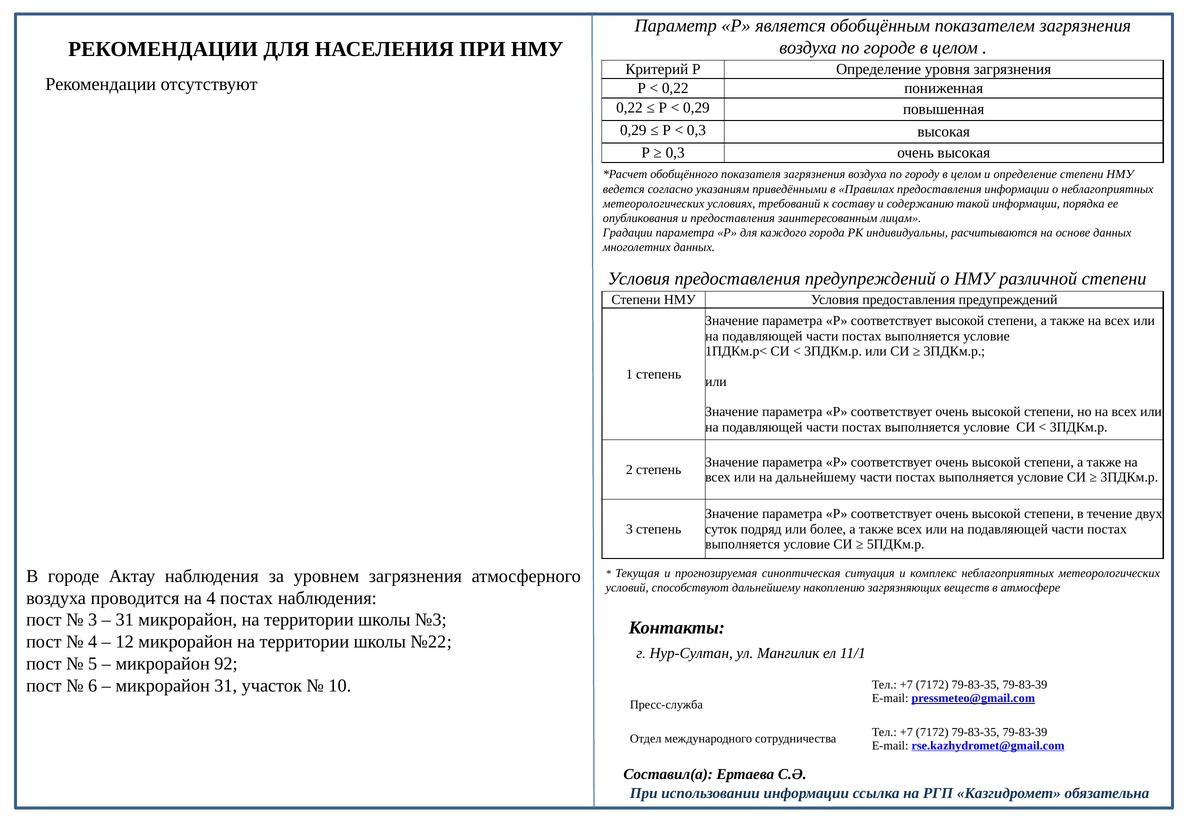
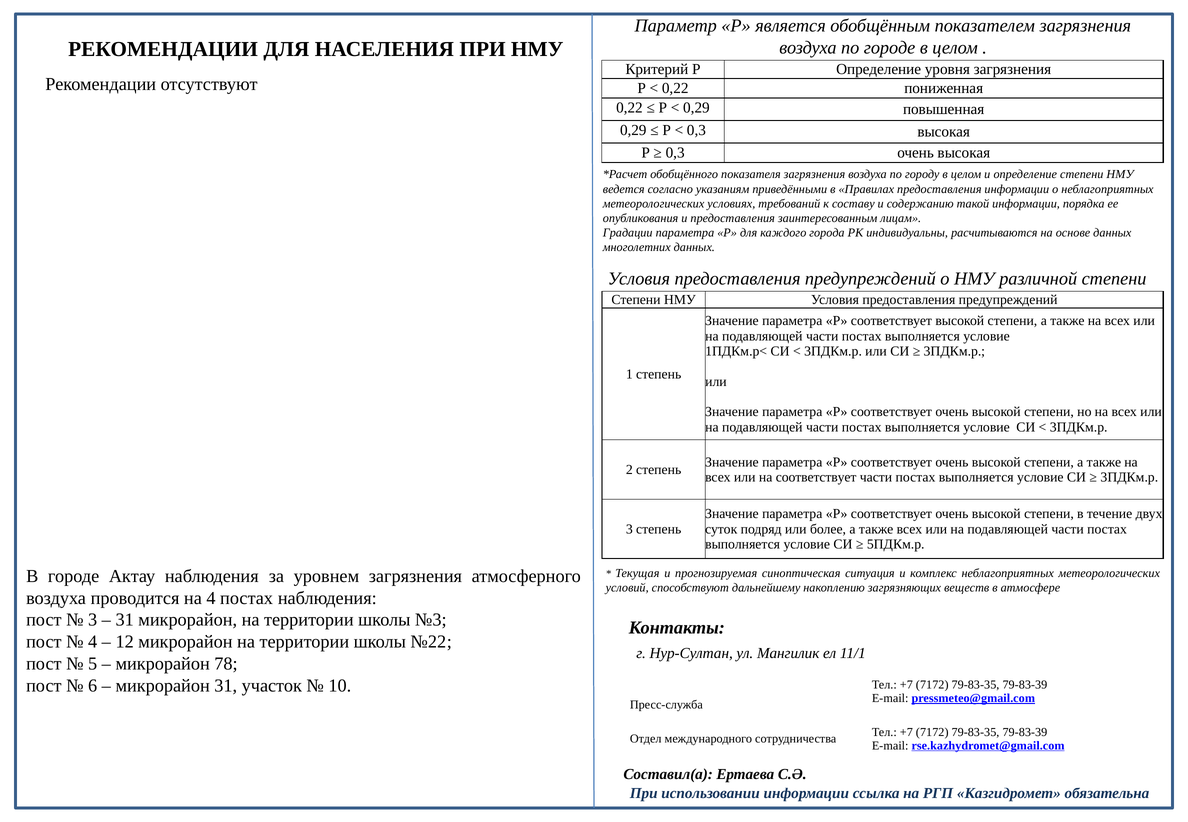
на дальнейшему: дальнейшему -> соответствует (816, 477)
92: 92 -> 78 (226, 664)
